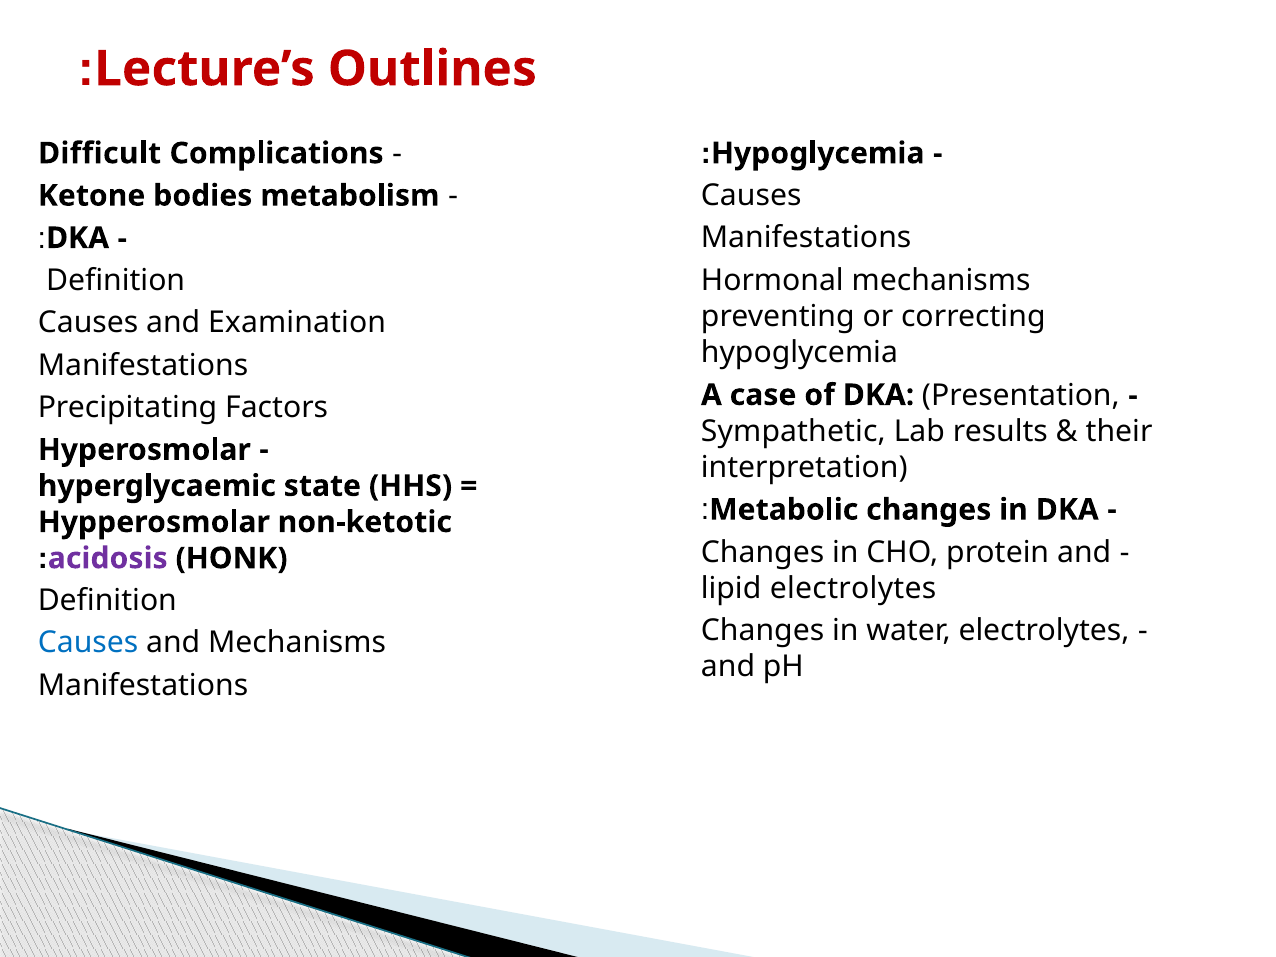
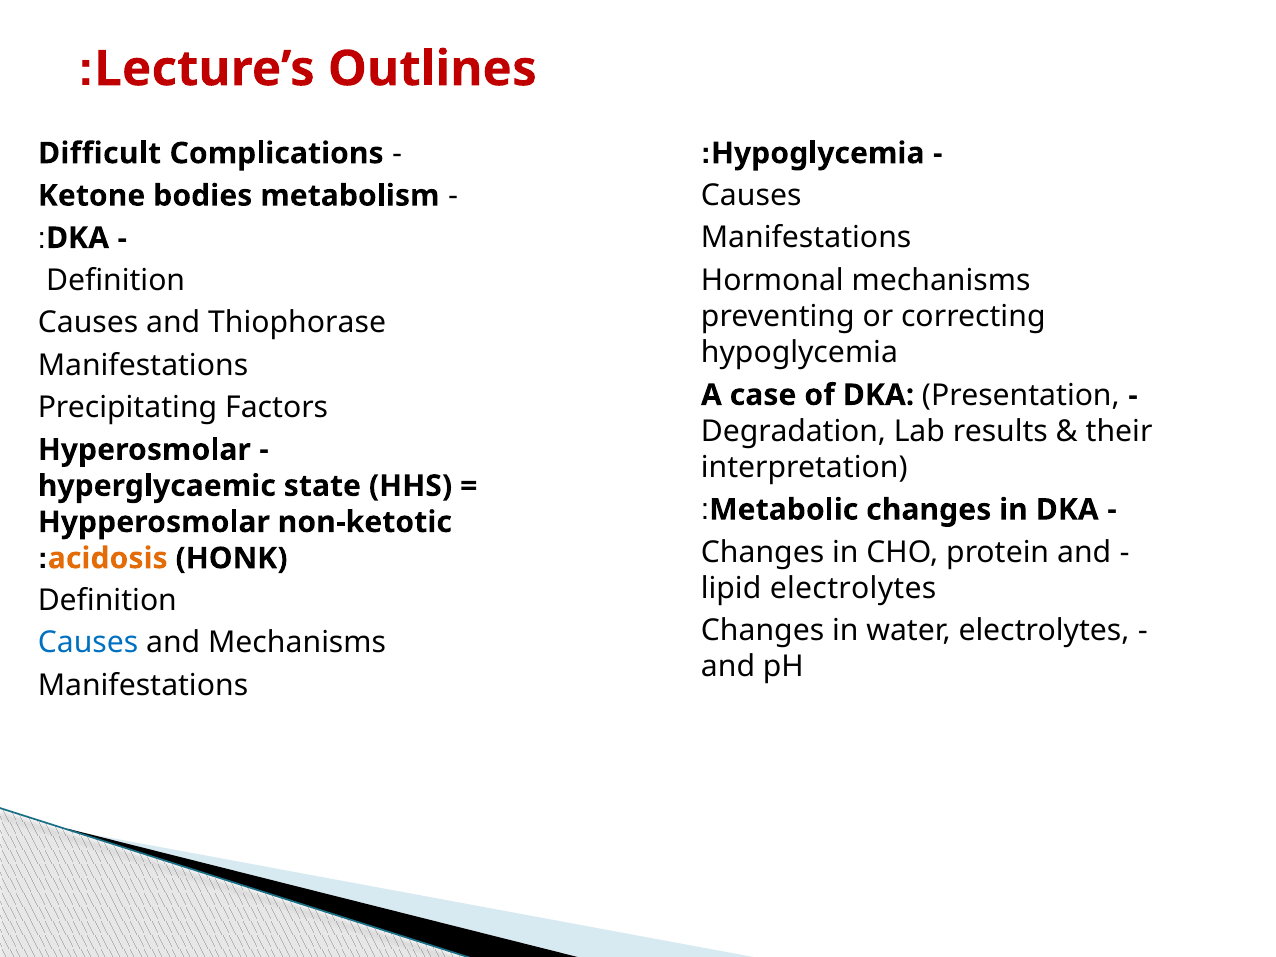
Examination: Examination -> Thiophorase (297, 323)
Sympathetic: Sympathetic -> Degradation (793, 431)
acidosis colour: purple -> orange (108, 558)
